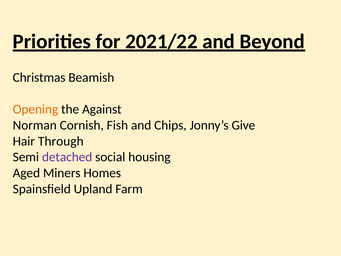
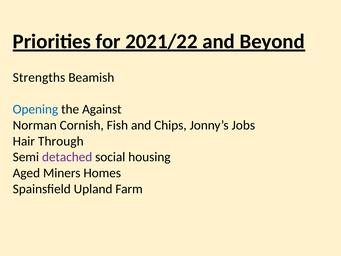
Christmas: Christmas -> Strengths (39, 77)
Opening colour: orange -> blue (35, 109)
Give: Give -> Jobs (243, 125)
